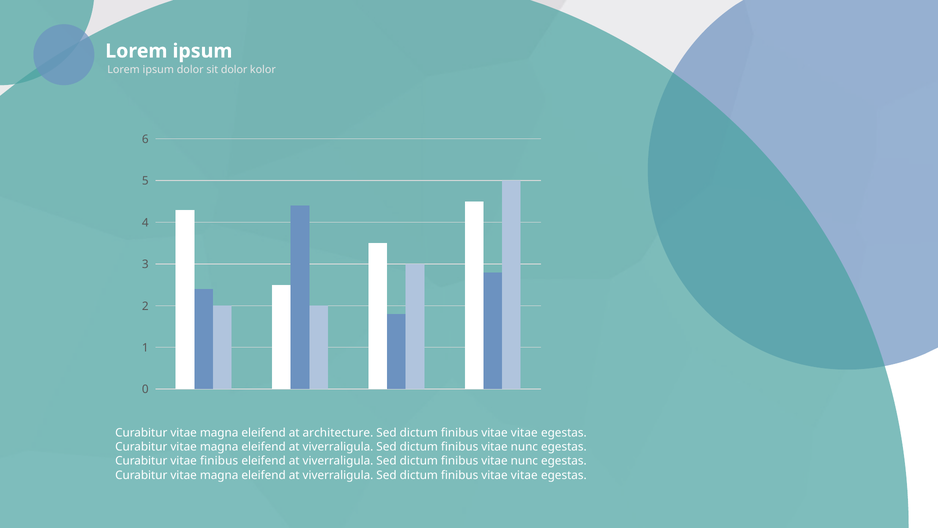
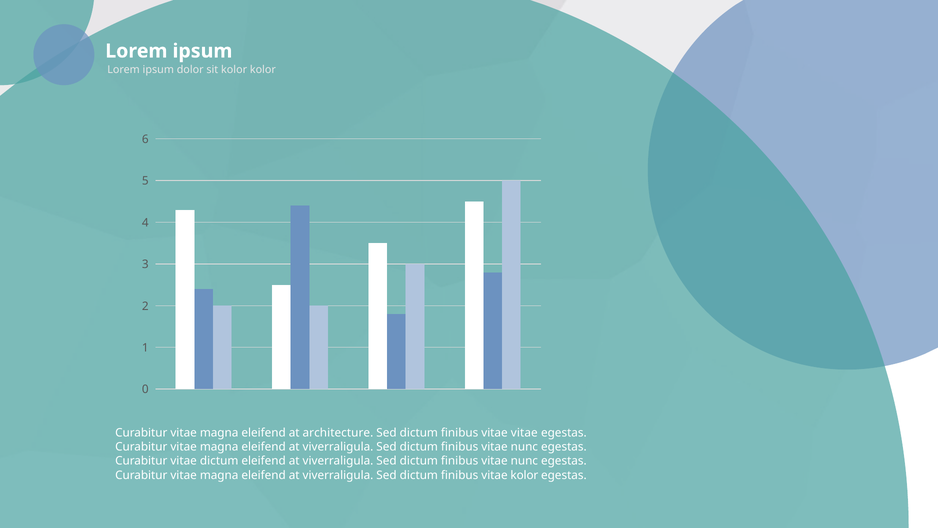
sit dolor: dolor -> kolor (234, 69)
vitae finibus: finibus -> dictum (219, 461)
vitae: vitae -> kolor (524, 475)
